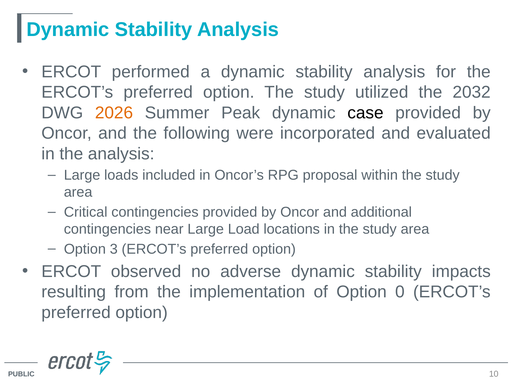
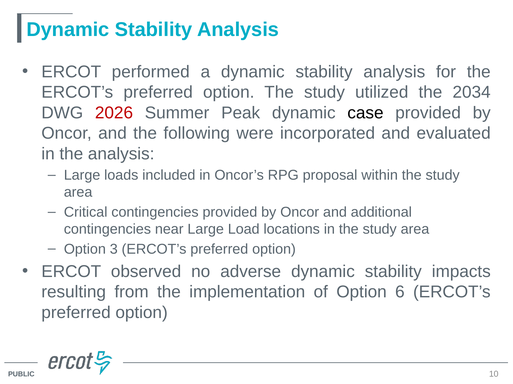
2032: 2032 -> 2034 (472, 92)
2026 colour: orange -> red (114, 113)
0: 0 -> 6 (400, 293)
